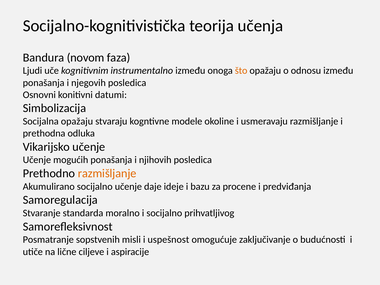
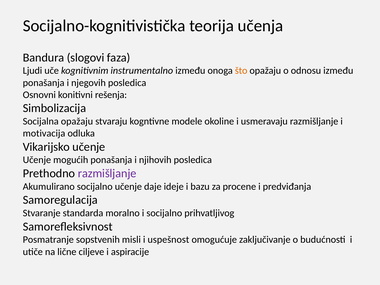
novom: novom -> slogovi (86, 58)
datumi: datumi -> rešenja (111, 95)
prethodna: prethodna -> motivacija (44, 133)
razmišljanje colour: orange -> purple (107, 173)
